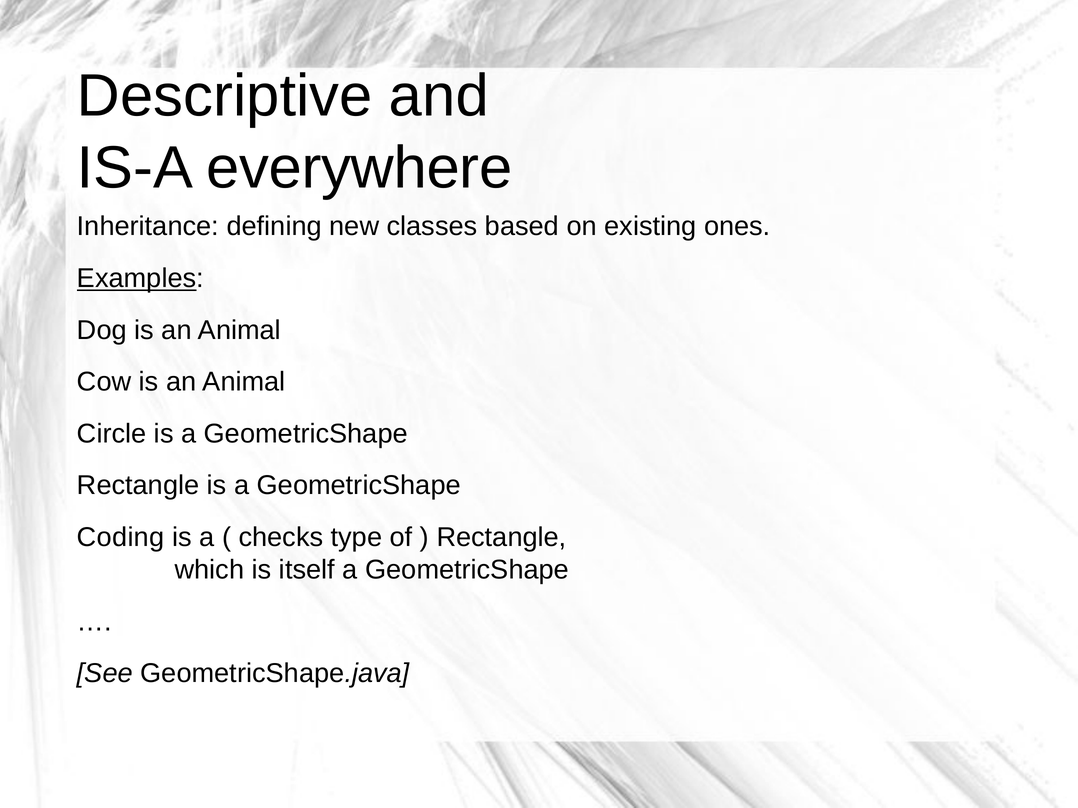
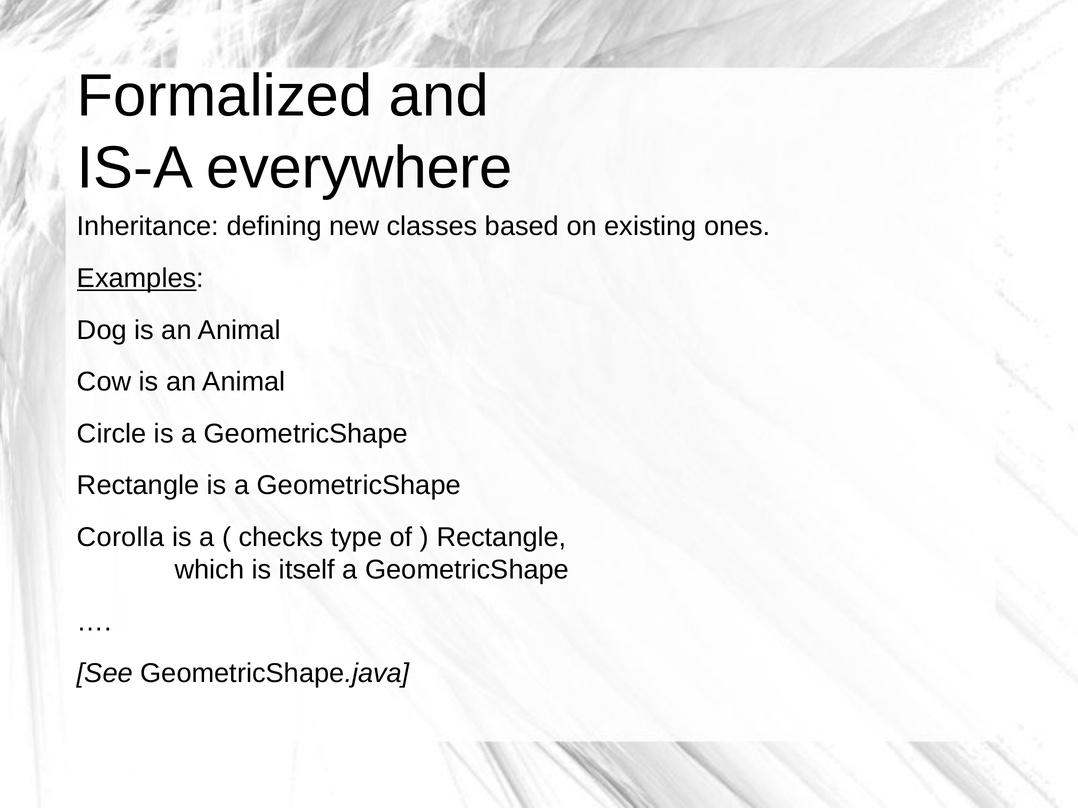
Descriptive: Descriptive -> Formalized (225, 96)
Coding: Coding -> Corolla (121, 538)
